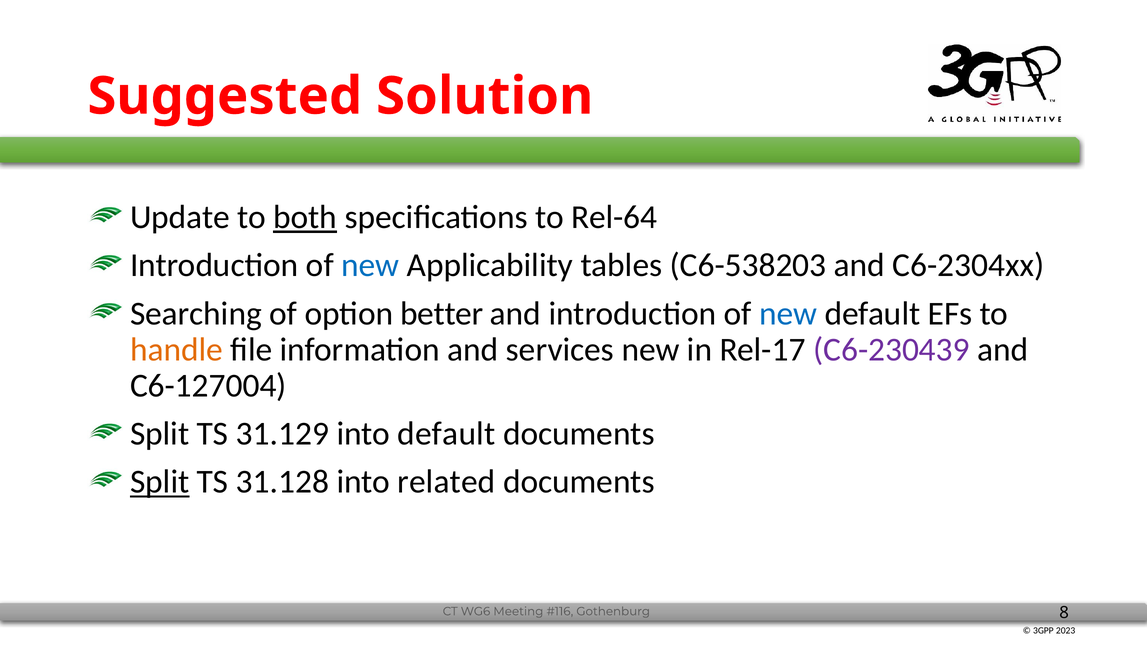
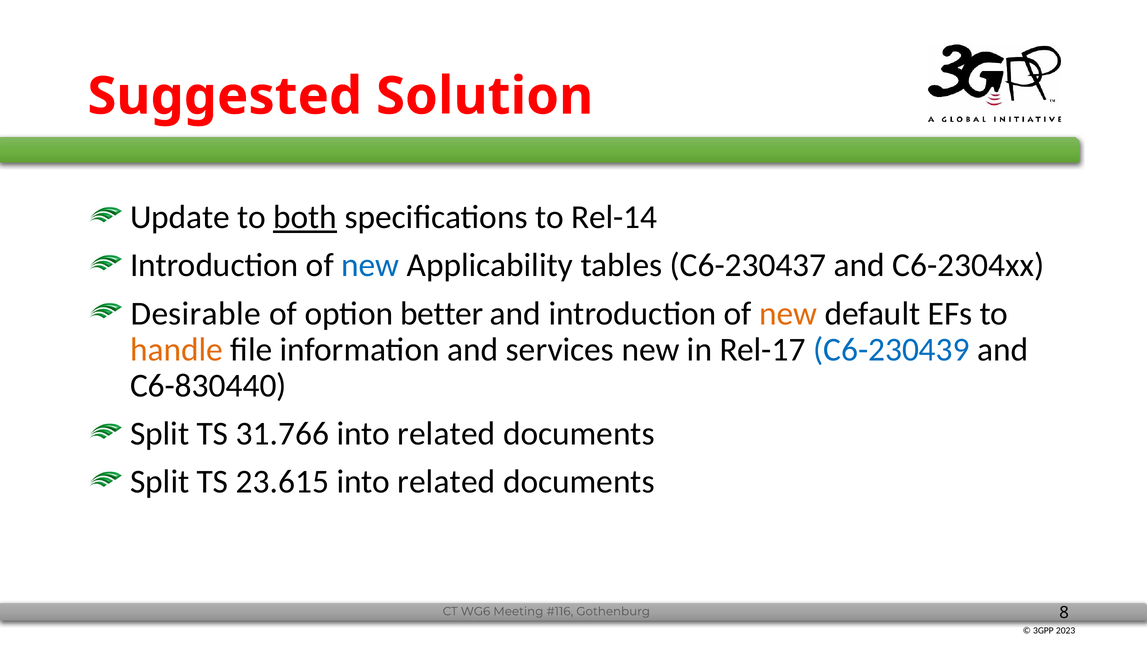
Rel-64: Rel-64 -> Rel-14 (614, 217)
C6-538203: C6-538203 -> C6-230437 (748, 266)
Searching: Searching -> Desirable (196, 314)
new colour: blue -> orange (788, 314)
C6-230439 colour: purple -> blue (891, 350)
C6-127004: C6-127004 -> C6-830440 (208, 386)
31.129: 31.129 -> 31.766 (282, 434)
default: default -> related (446, 434)
Split underline: present -> none (160, 482)
31.128: 31.128 -> 23.615 (282, 482)
